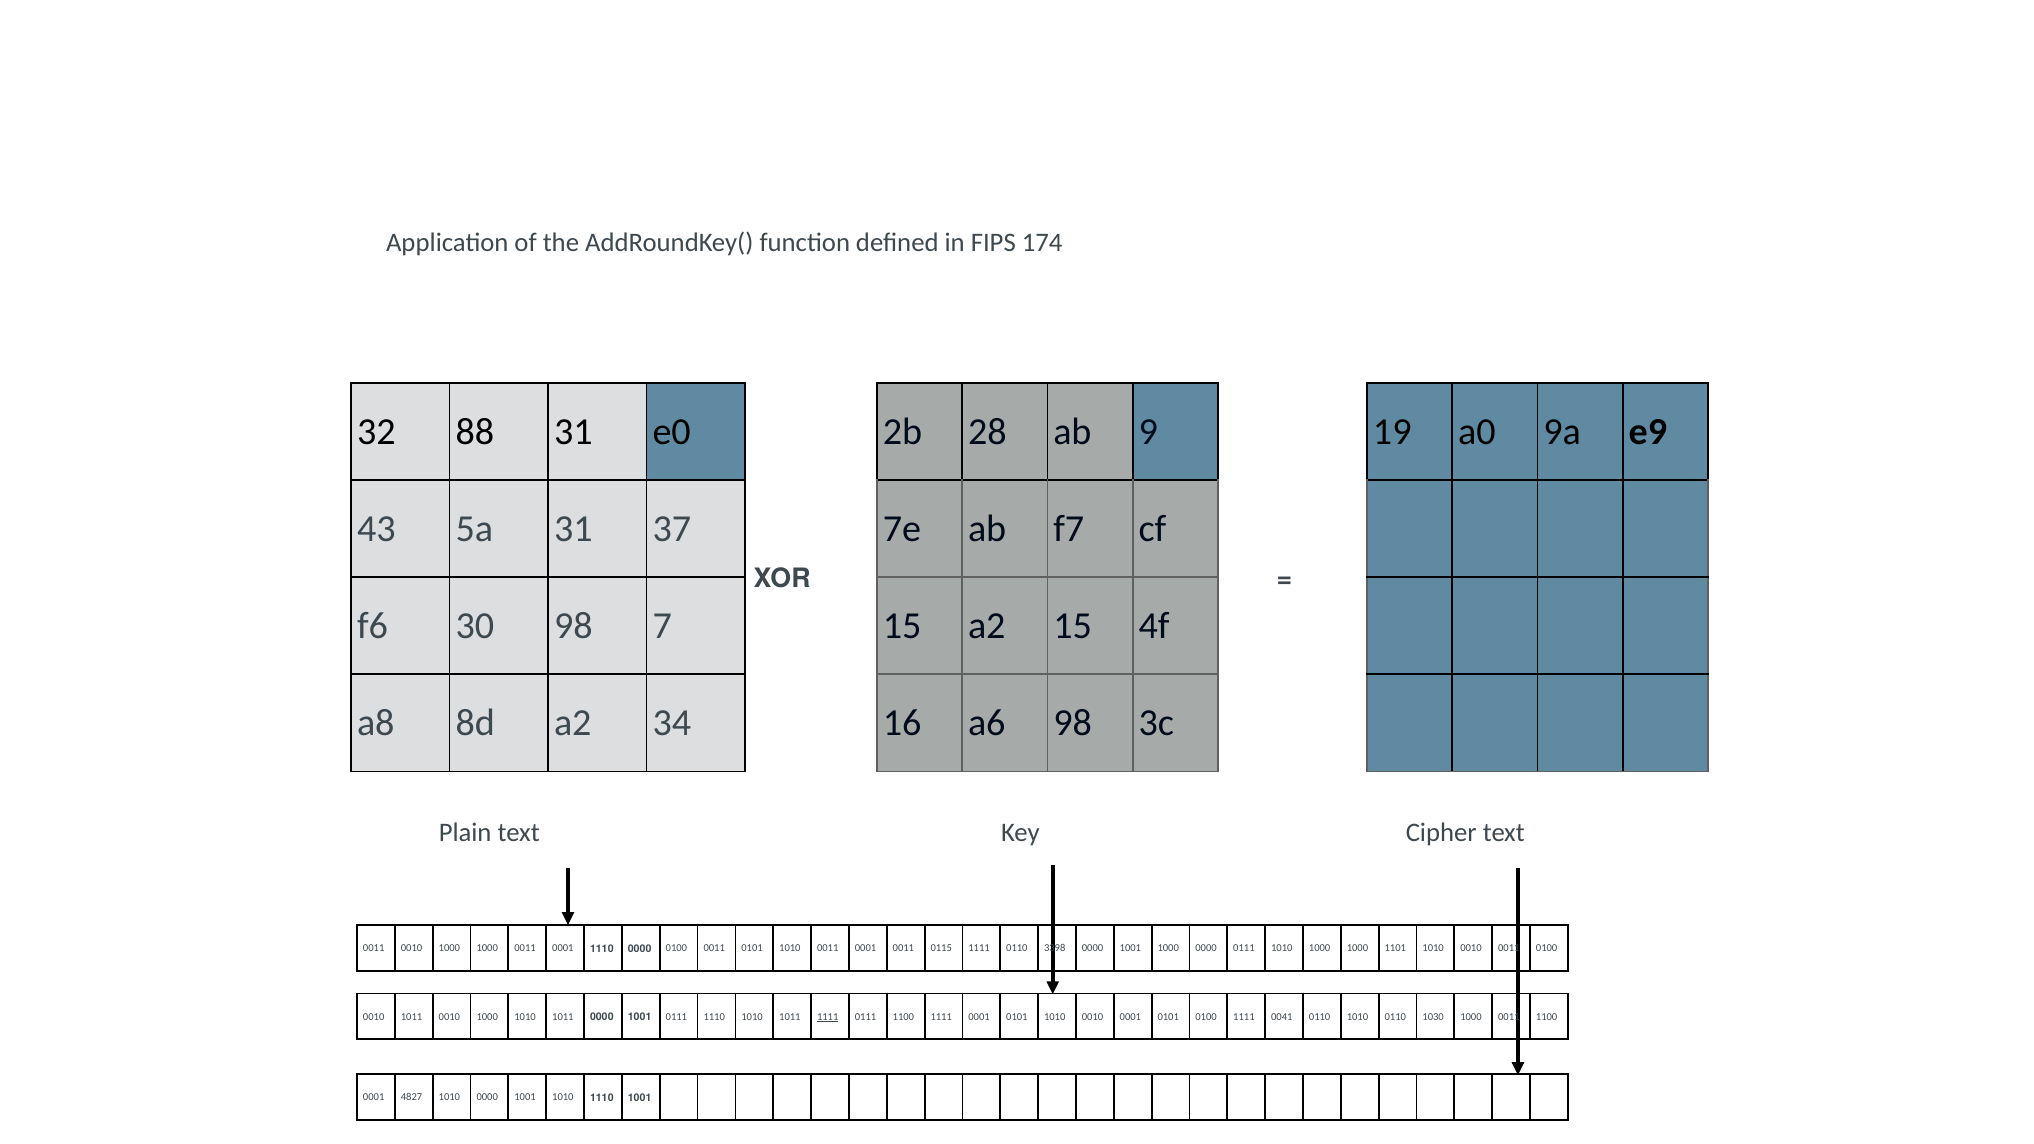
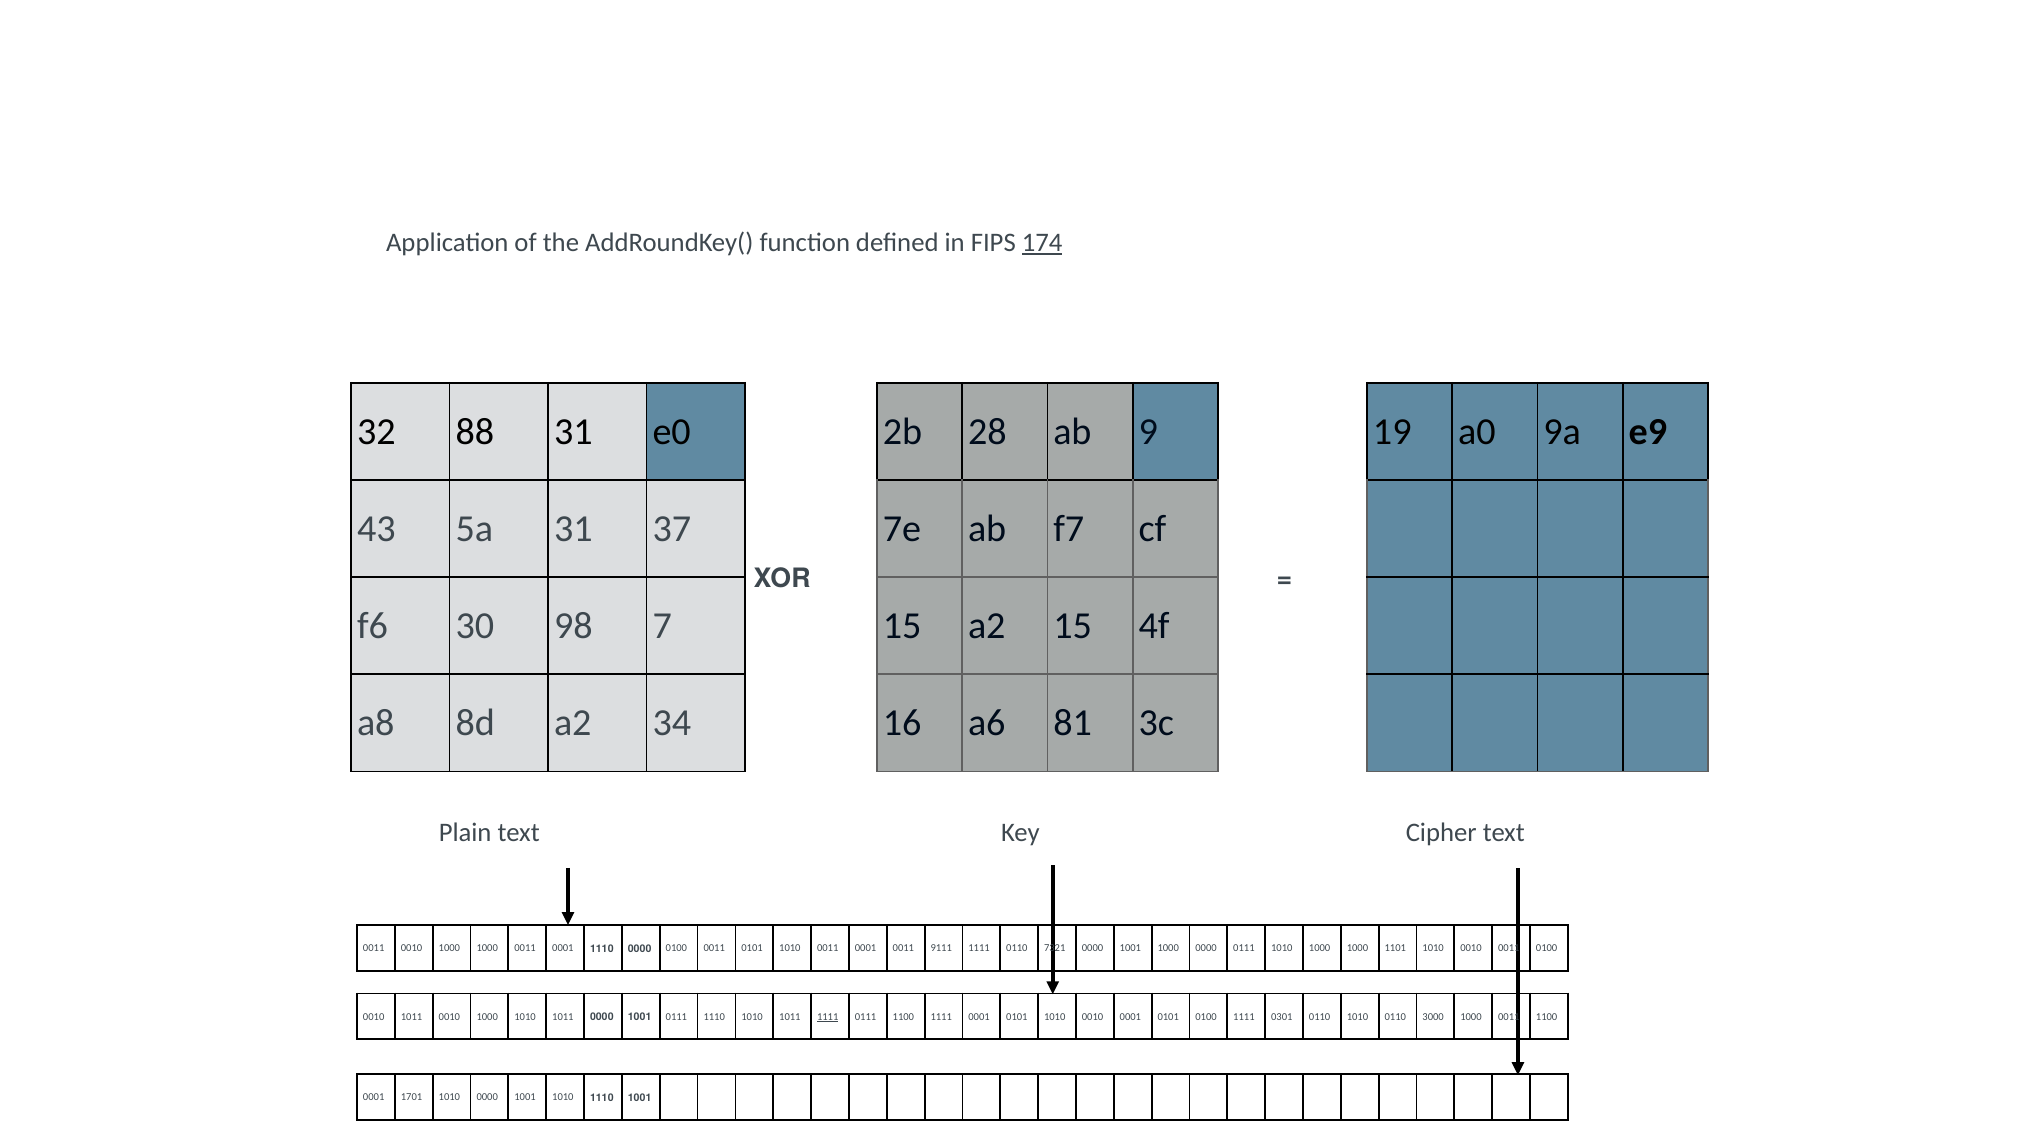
174 underline: none -> present (1042, 242)
a6 98: 98 -> 81 (1073, 723)
0115: 0115 -> 9111 (941, 948)
3398: 3398 -> 7321 (1055, 948)
0041: 0041 -> 0301 (1282, 1017)
1030: 1030 -> 3000 (1433, 1017)
4827: 4827 -> 1701 (412, 1097)
